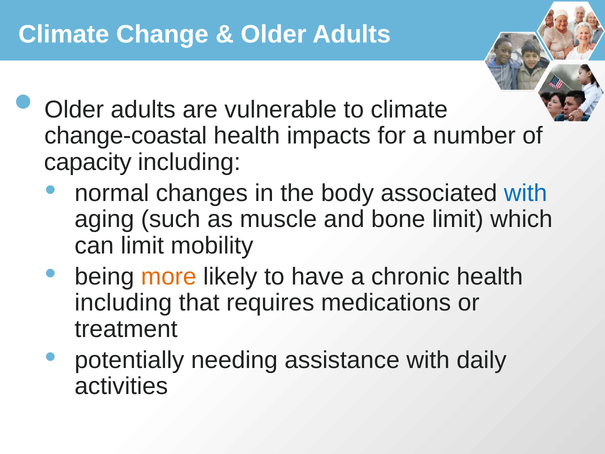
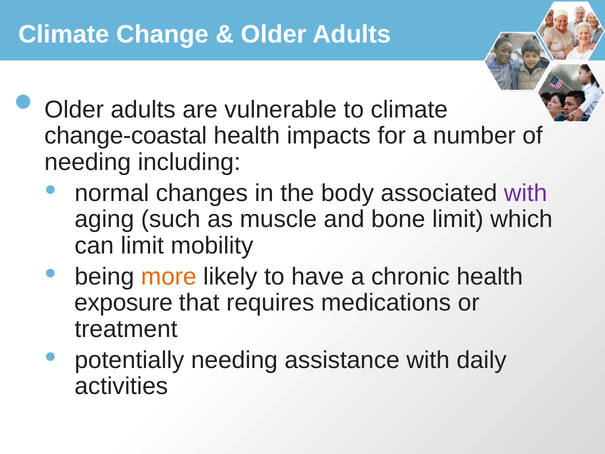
capacity: capacity -> needing (88, 162)
with colour: blue -> purple (526, 193)
including: including -> exposure (124, 303)
